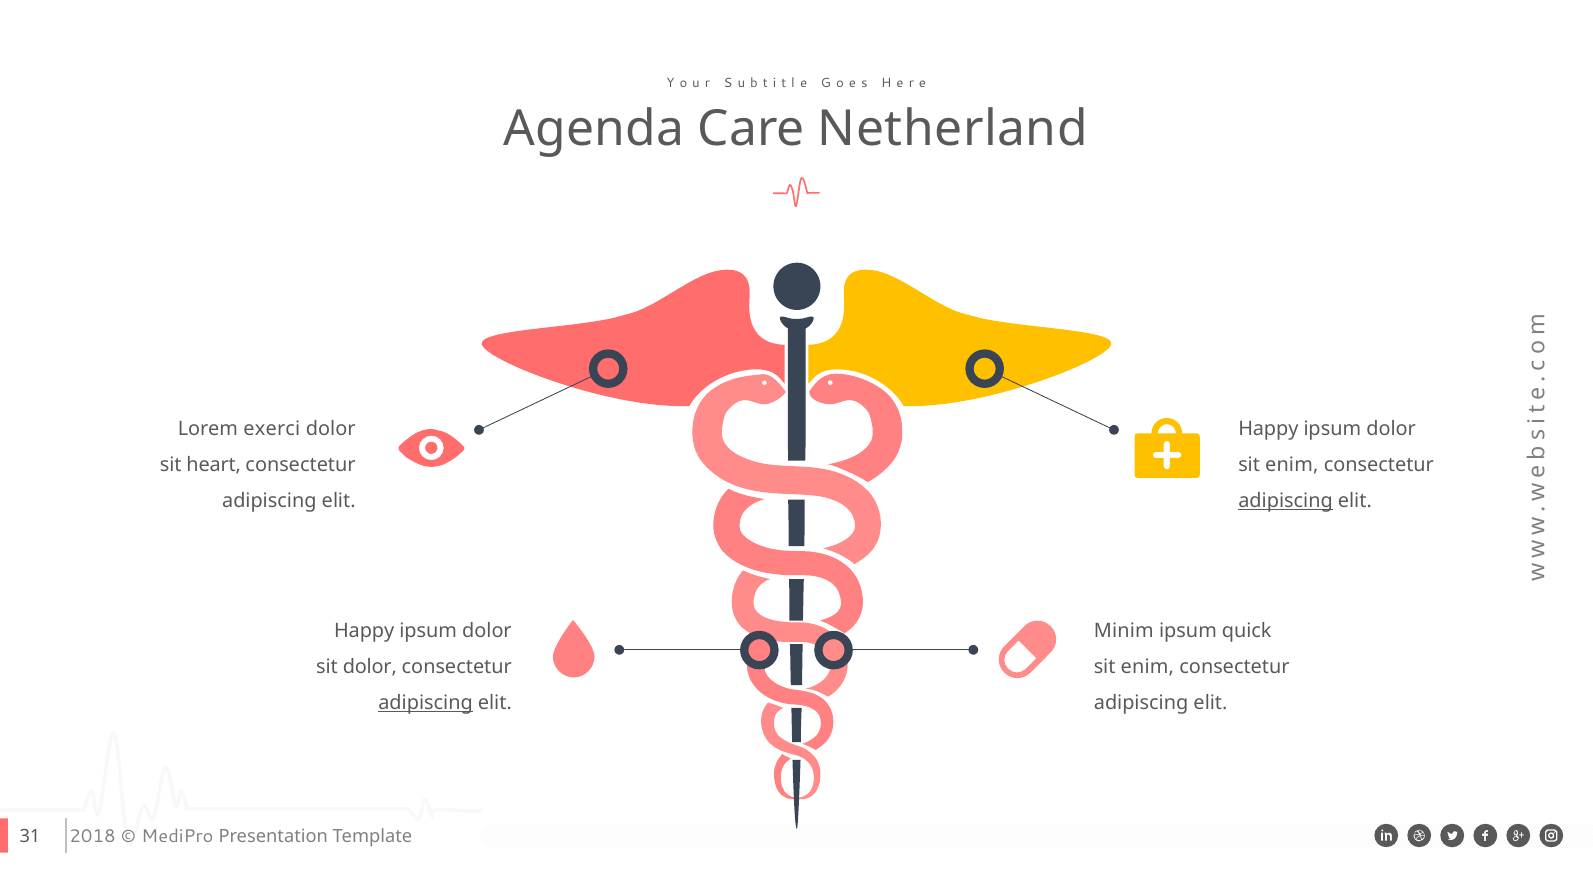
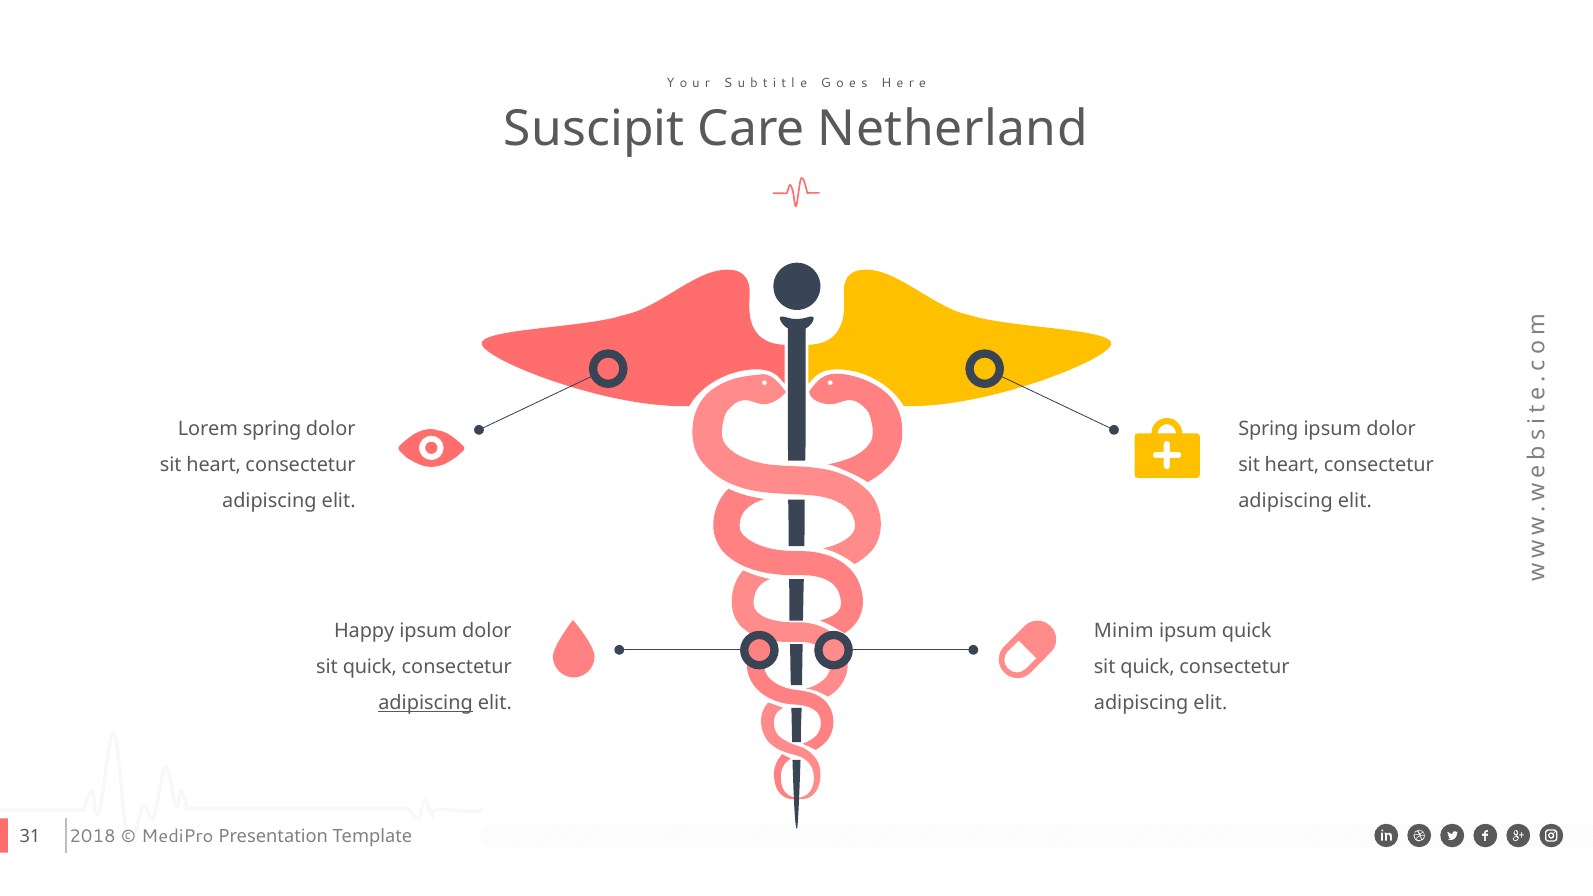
Agenda: Agenda -> Suscipit (594, 130)
Lorem exerci: exerci -> spring (272, 429)
Happy: Happy -> Spring (1268, 429)
enim: enim -> heart (1292, 465)
adipiscing underline: present -> none (1286, 501)
dolor: dolor -> quick (370, 667)
enim: enim -> quick (1148, 667)
